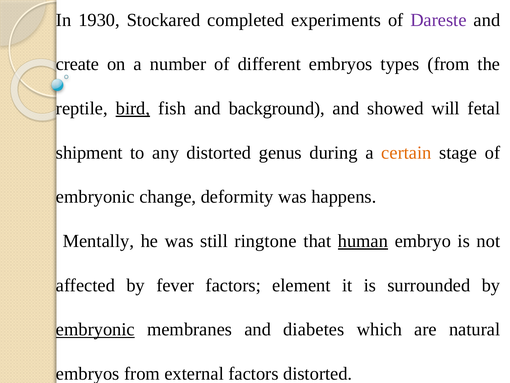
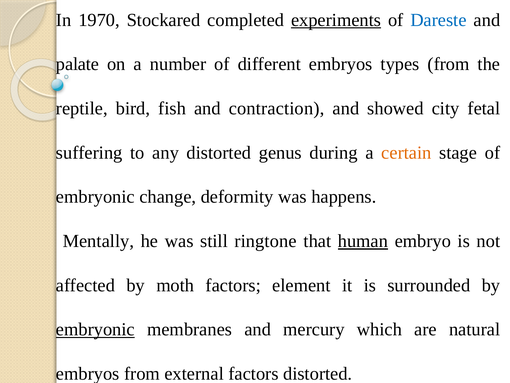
1930: 1930 -> 1970 (99, 20)
experiments underline: none -> present (336, 20)
Dareste colour: purple -> blue (438, 20)
create: create -> palate (78, 64)
bird underline: present -> none (133, 108)
background: background -> contraction (277, 108)
will: will -> city (446, 108)
shipment: shipment -> suffering (89, 152)
fever: fever -> moth (175, 285)
diabetes: diabetes -> mercury (314, 329)
